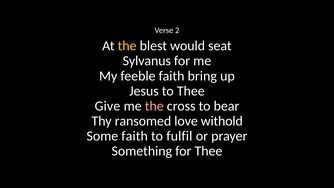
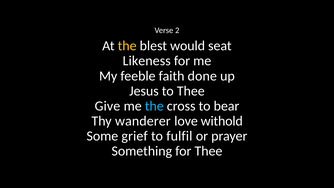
Sylvanus: Sylvanus -> Likeness (147, 61)
bring: bring -> done (202, 76)
the colour: pink -> light blue (154, 106)
ransomed: ransomed -> wanderer (143, 121)
Some faith: faith -> grief (135, 136)
